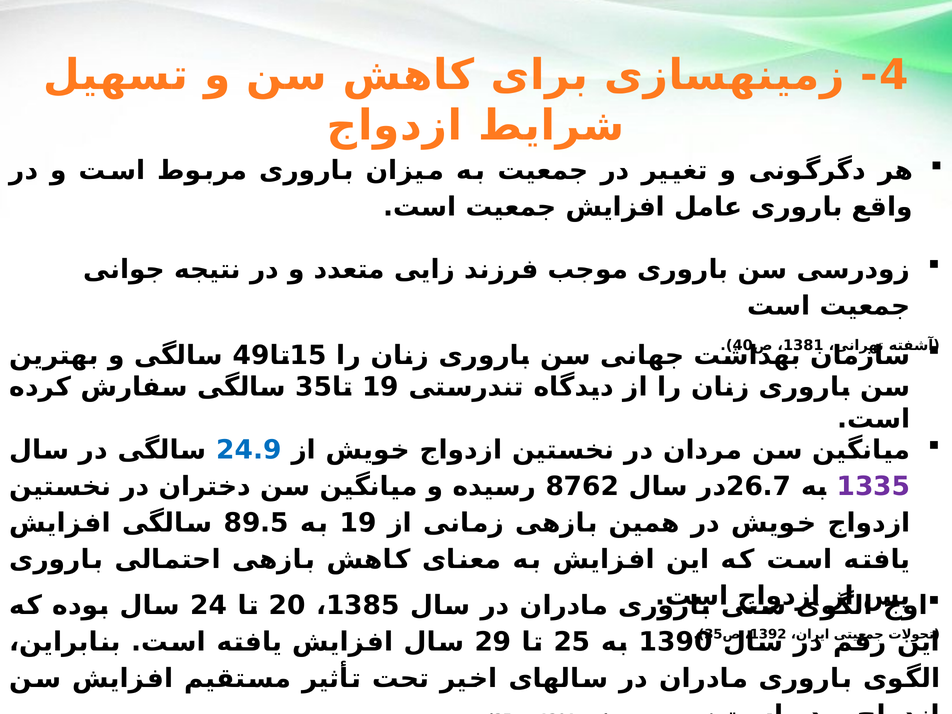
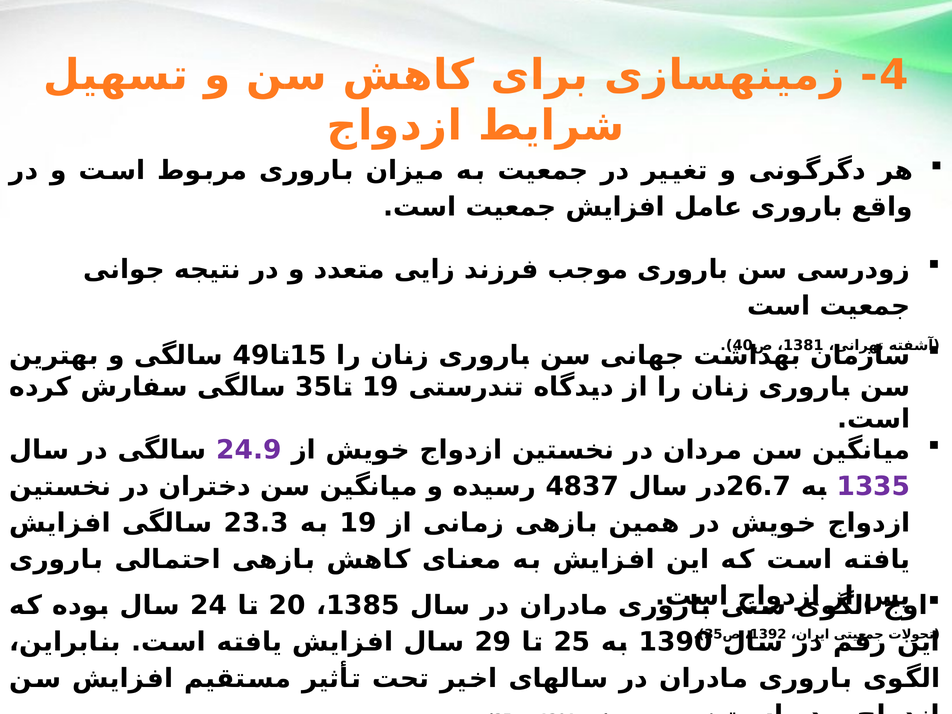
24.9 colour: blue -> purple (249, 450)
8762: 8762 -> 4837 (582, 487)
89.5: 89.5 -> 23.3 (256, 523)
